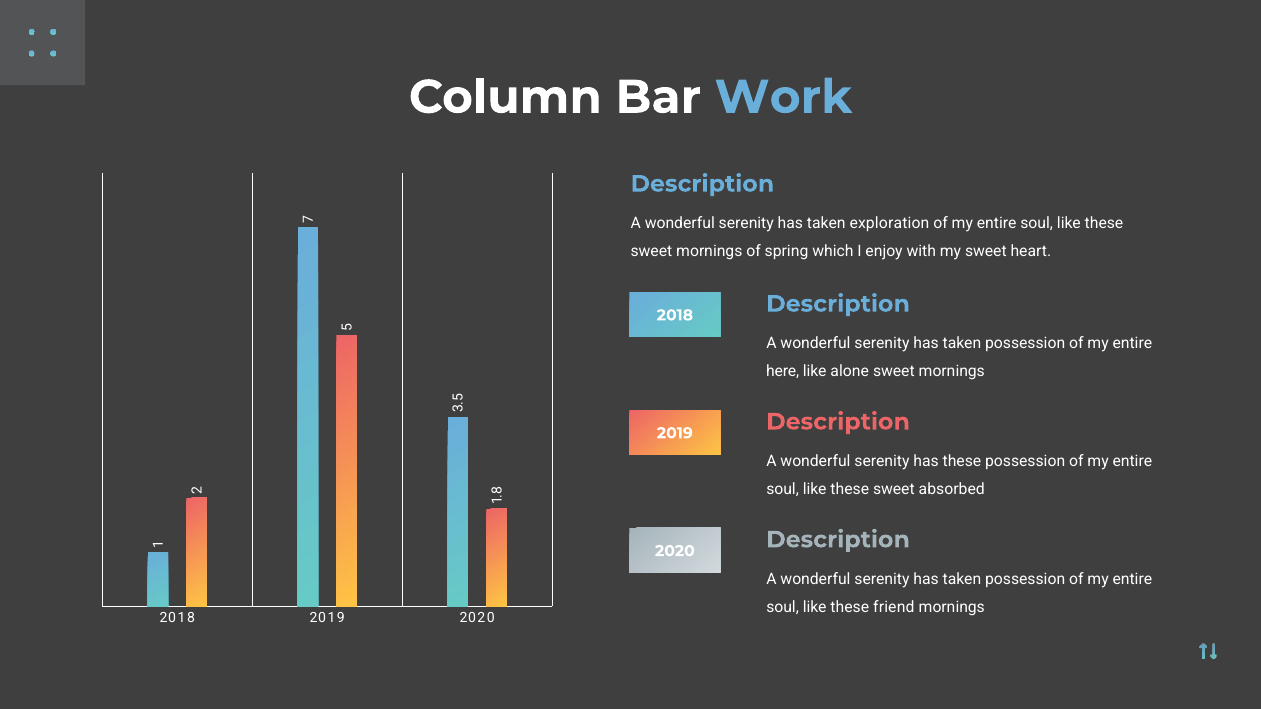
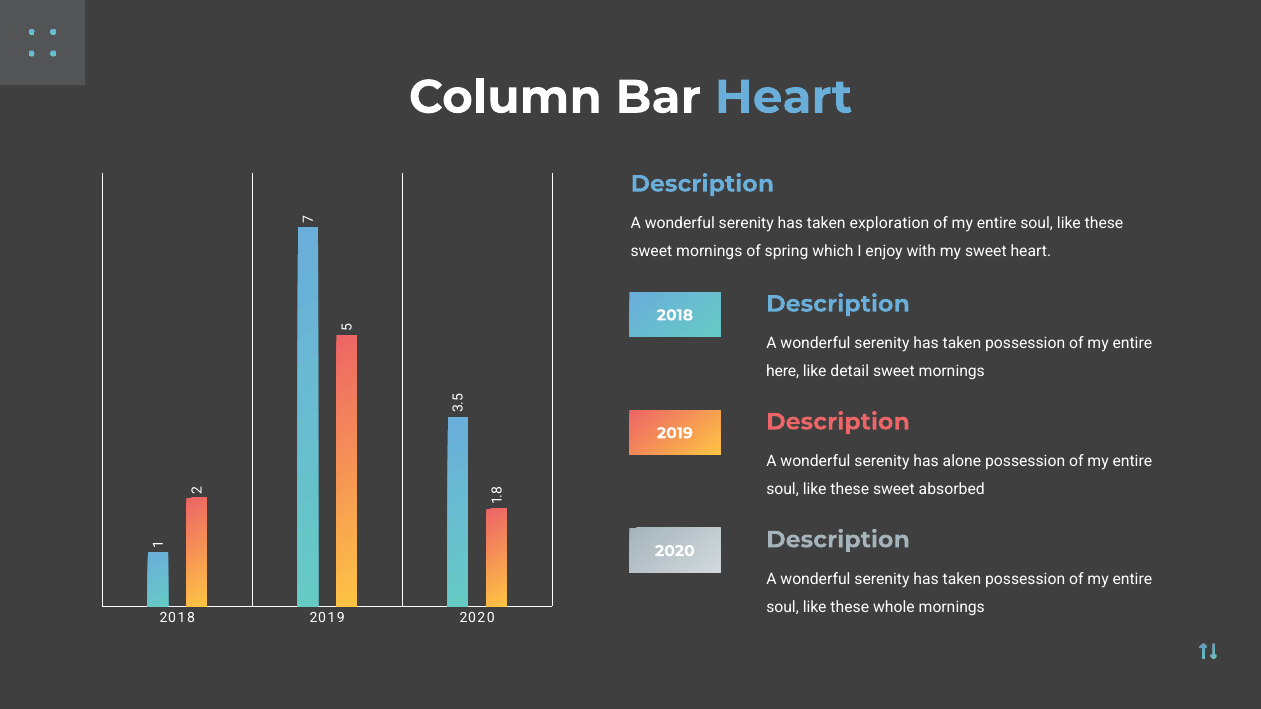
Bar Work: Work -> Heart (783, 97)
alone: alone -> detail (850, 372)
has these: these -> alone (962, 461)
friend: friend -> whole (894, 608)
